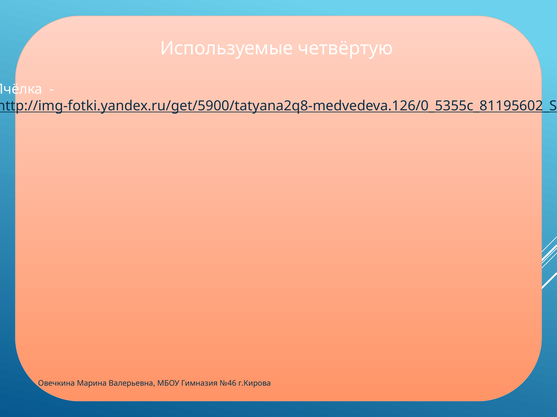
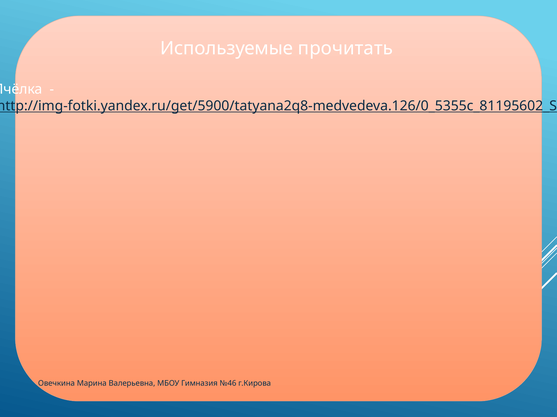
четвёртую: четвёртую -> прочитать (345, 49)
